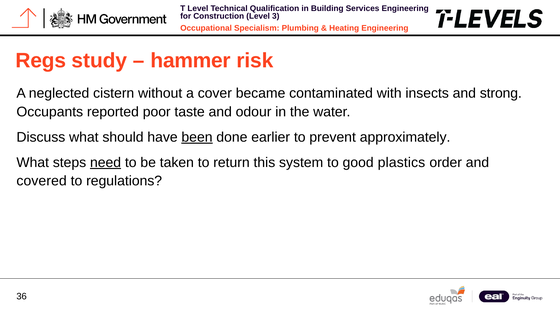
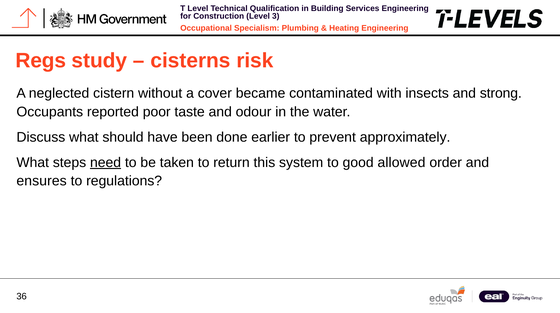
hammer: hammer -> cisterns (191, 61)
been underline: present -> none (197, 137)
plastics: plastics -> allowed (401, 162)
covered: covered -> ensures (42, 181)
